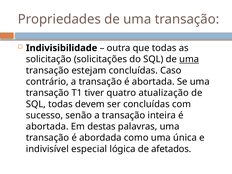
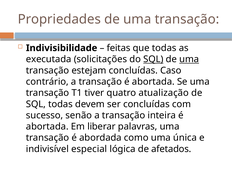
outra: outra -> feitas (119, 48)
solicitação: solicitação -> executada (49, 59)
SQL underline: none -> present (153, 59)
destas: destas -> liberar (101, 127)
